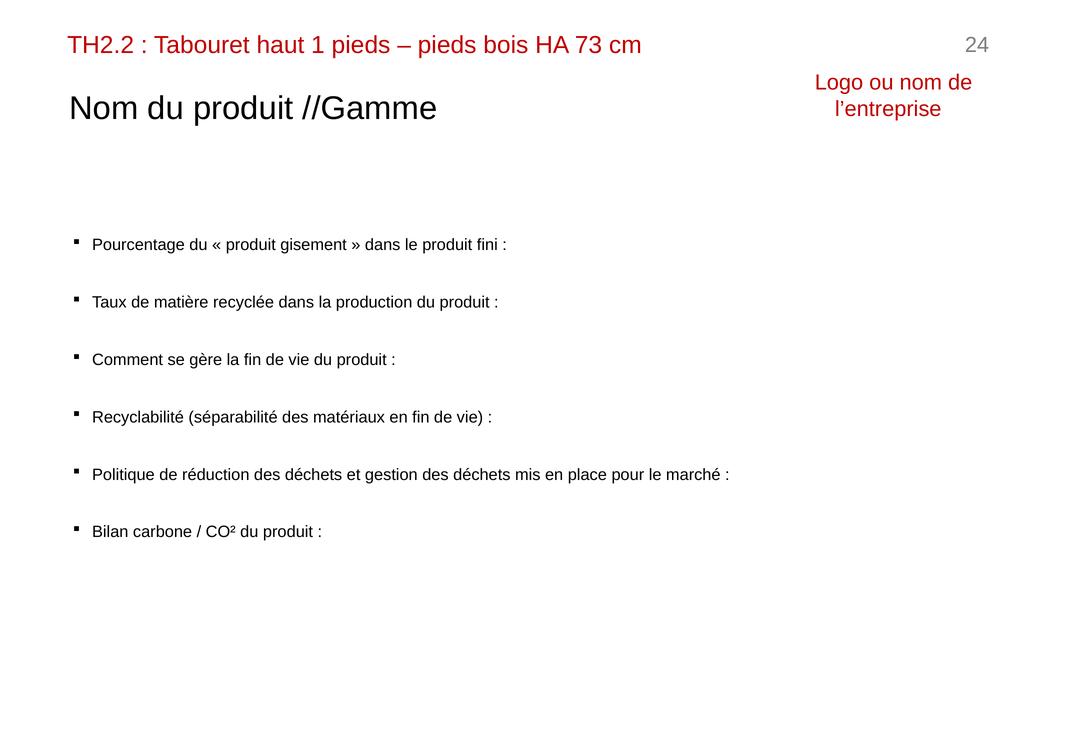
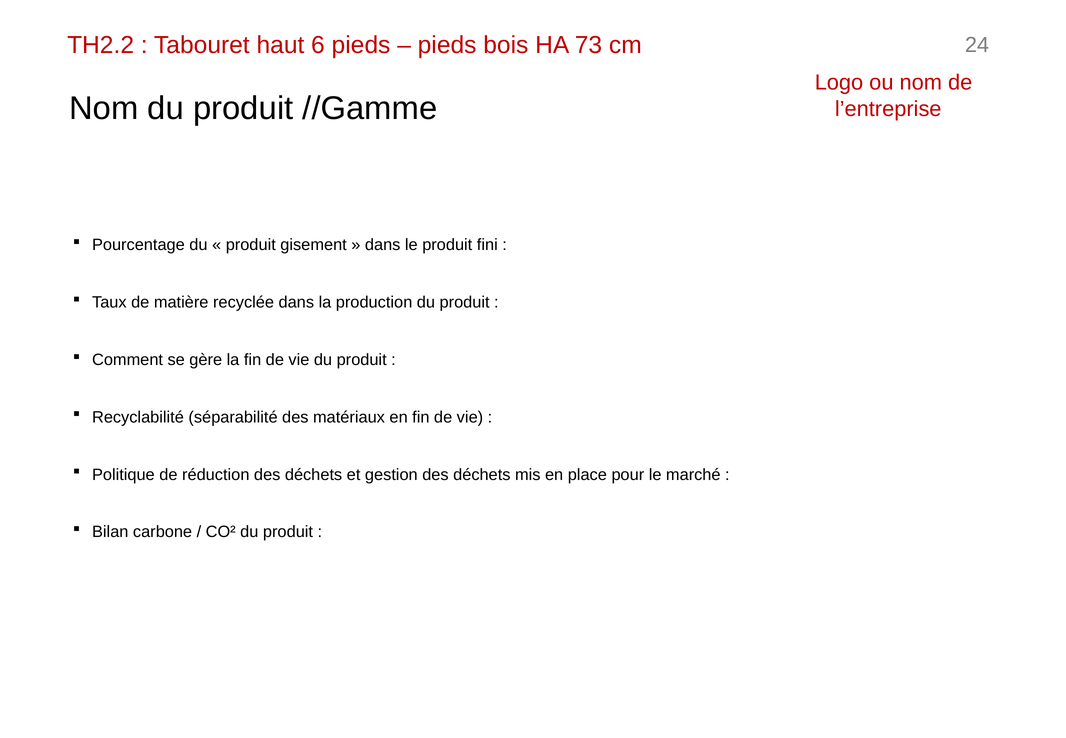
1: 1 -> 6 (318, 45)
